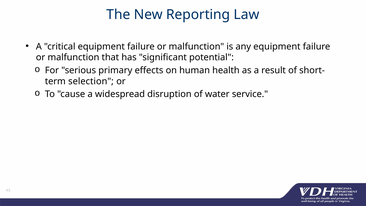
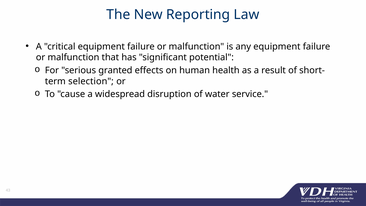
primary: primary -> granted (115, 70)
